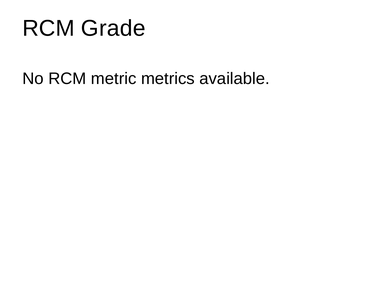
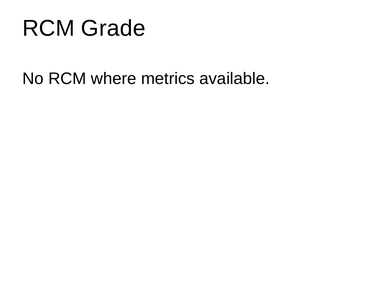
metric: metric -> where (114, 79)
